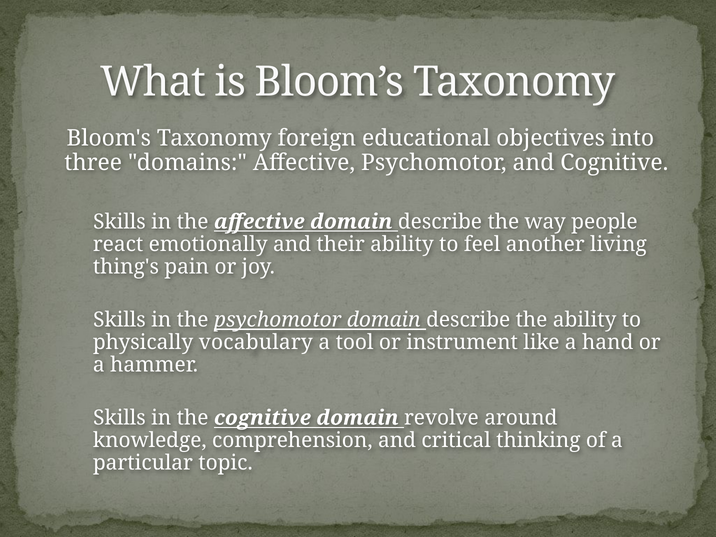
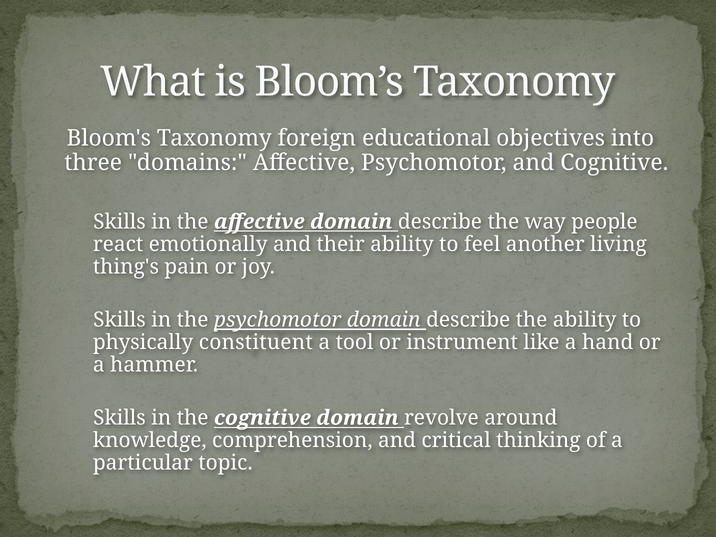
vocabulary: vocabulary -> constituent (256, 342)
